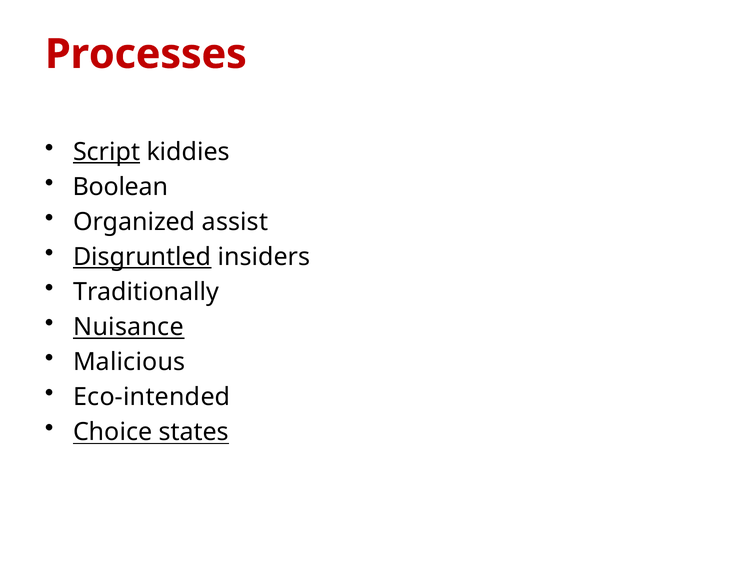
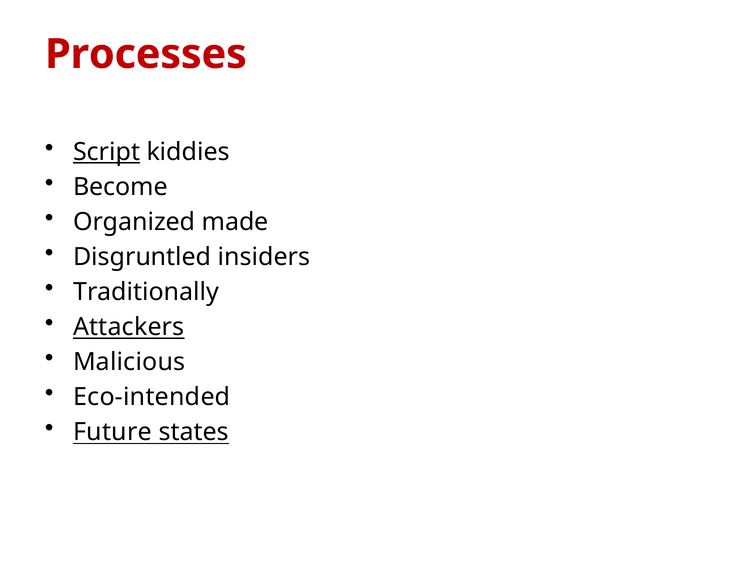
Boolean: Boolean -> Become (120, 187)
assist: assist -> made (235, 222)
Disgruntled underline: present -> none (142, 257)
Nuisance: Nuisance -> Attackers (129, 327)
Choice: Choice -> Future (113, 432)
